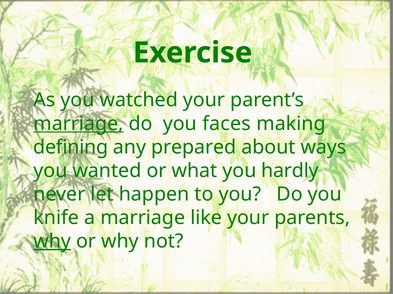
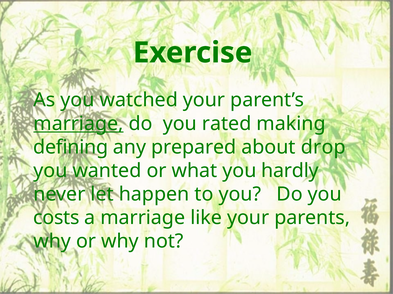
faces: faces -> rated (227, 124)
ways: ways -> drop (323, 147)
knife: knife -> costs (56, 218)
why underline: present -> none (52, 242)
